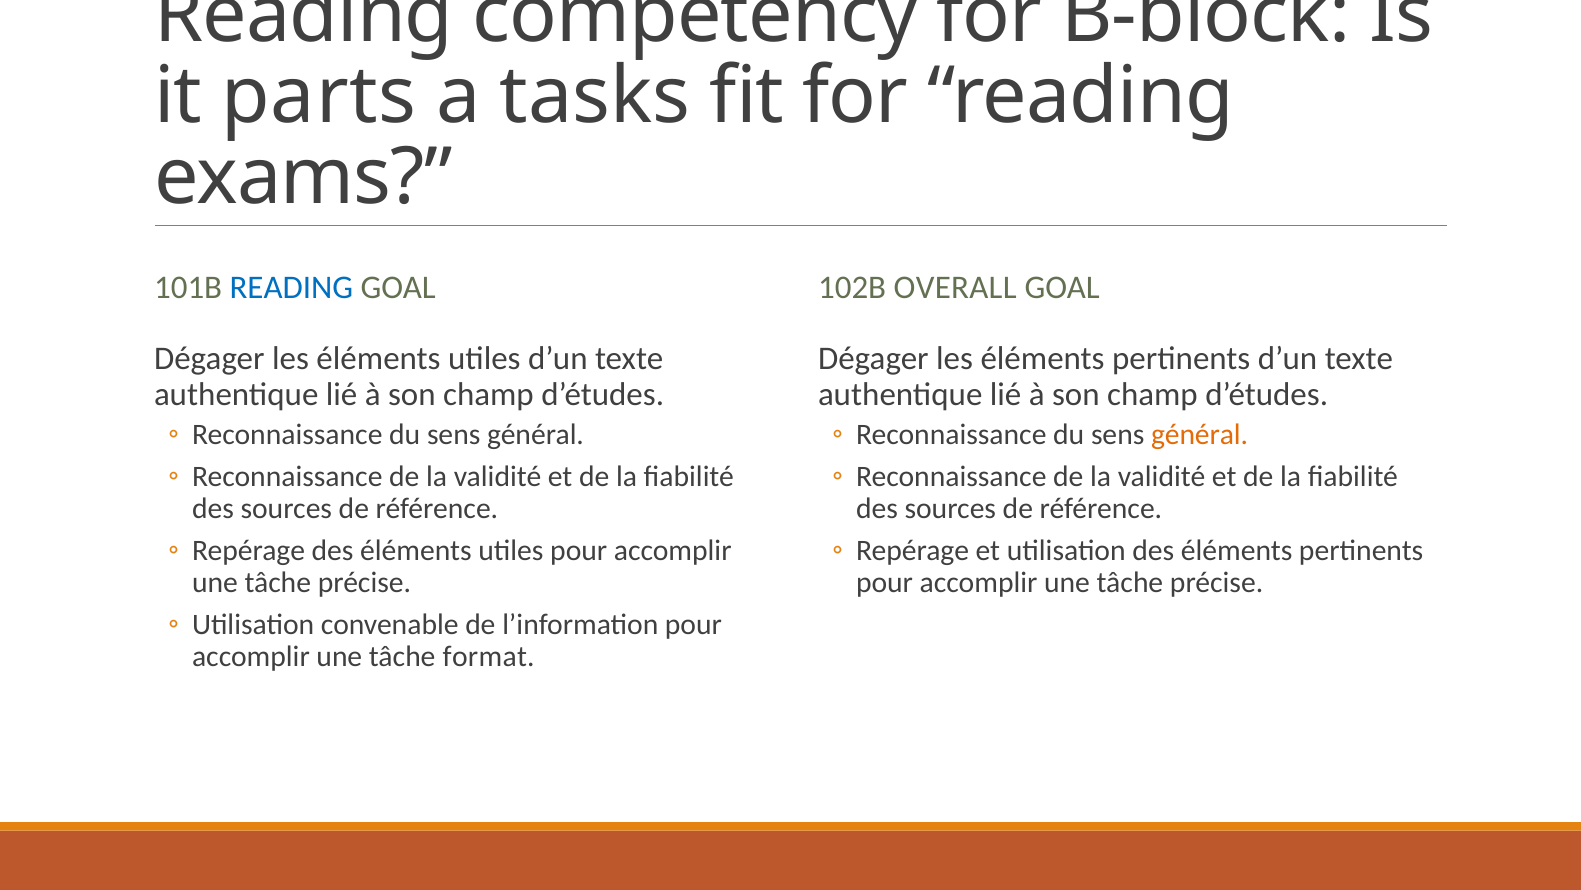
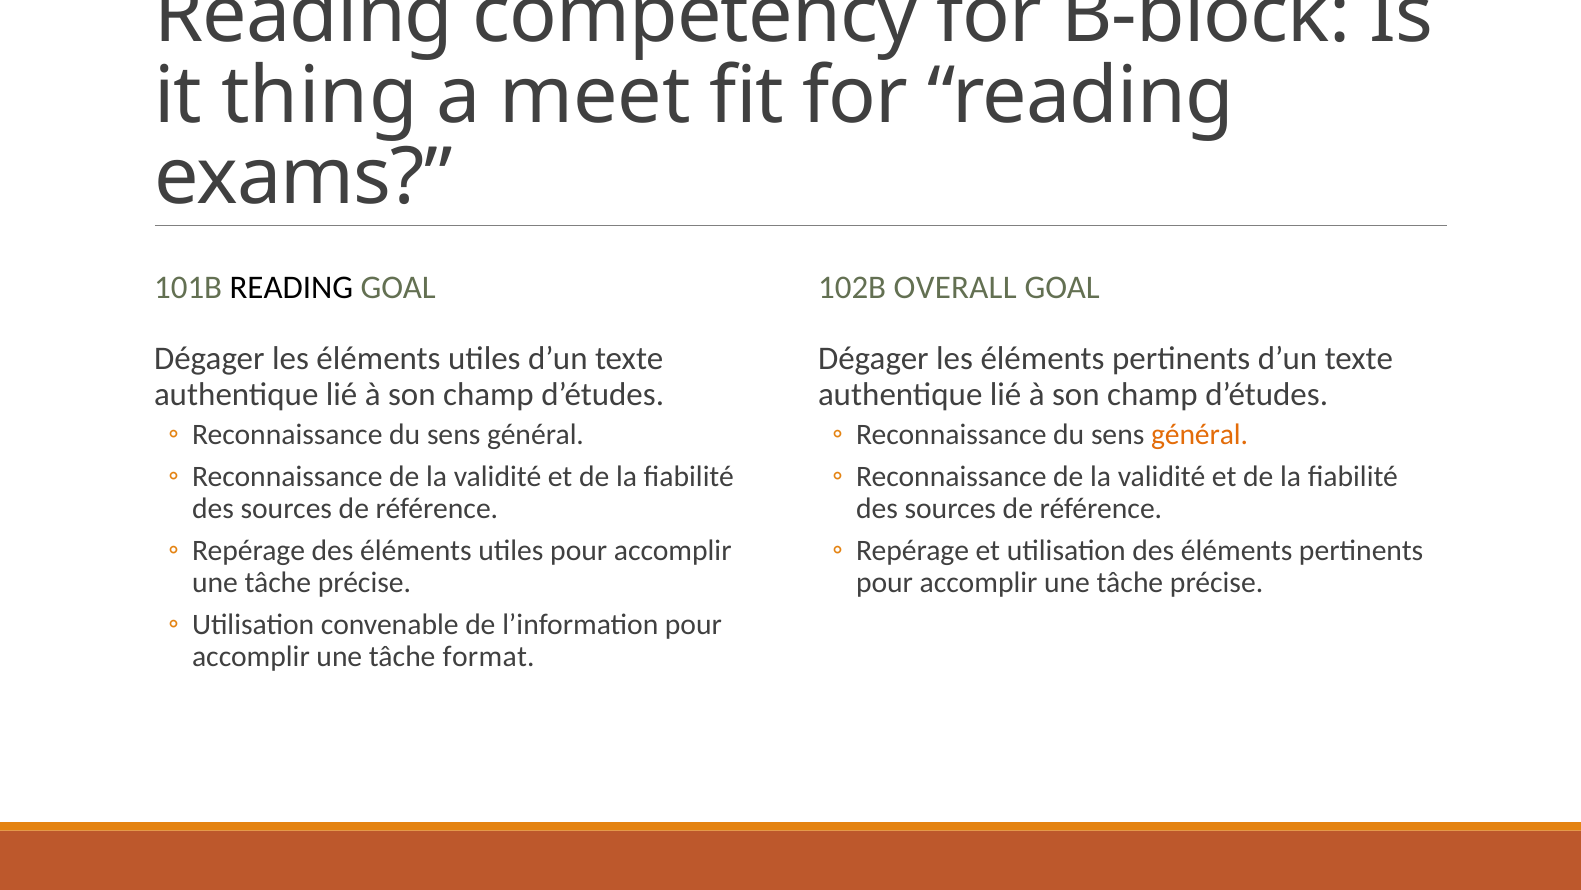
parts: parts -> thing (319, 97)
tasks: tasks -> meet (595, 97)
READING colour: blue -> black (291, 287)
